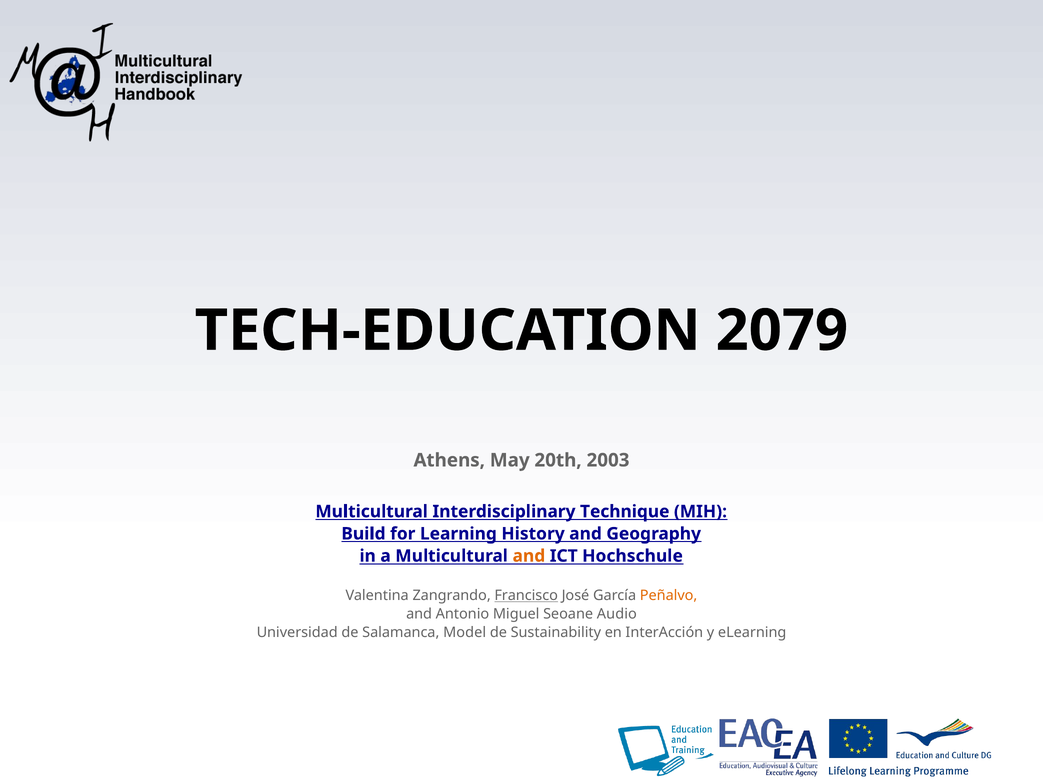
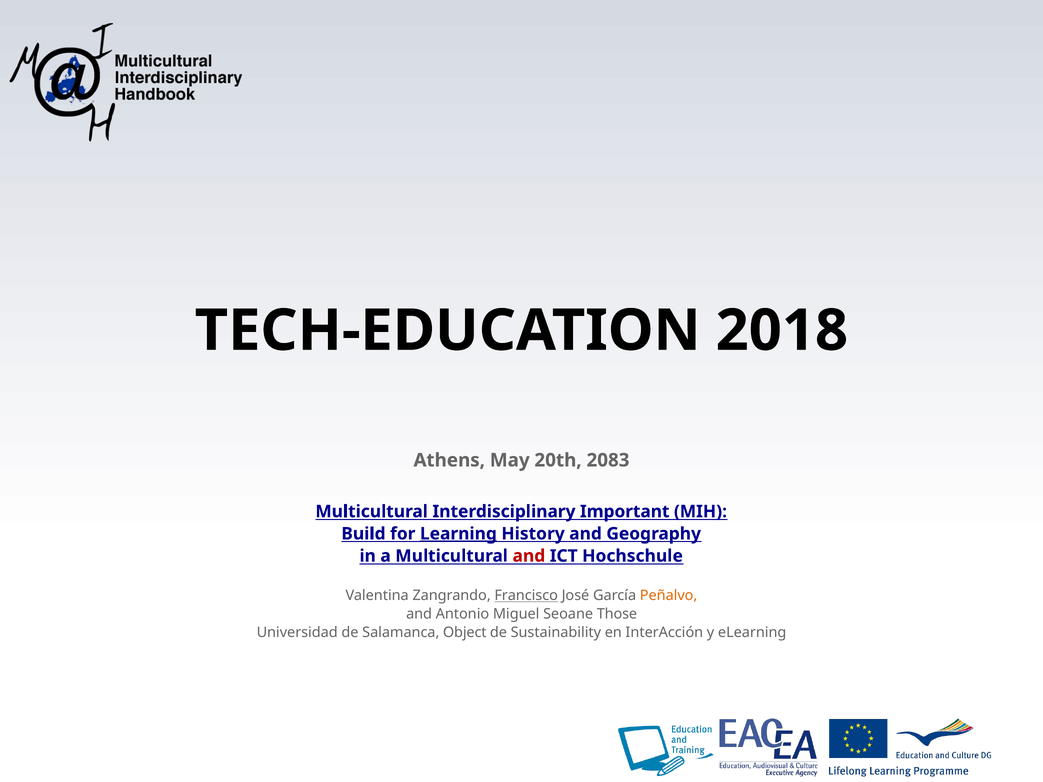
2079: 2079 -> 2018 (782, 331)
2003: 2003 -> 2083 (608, 460)
Technique: Technique -> Important (625, 512)
Learning underline: none -> present (458, 534)
and colour: orange -> red (529, 556)
Audio: Audio -> Those (617, 614)
Model: Model -> Object (465, 633)
